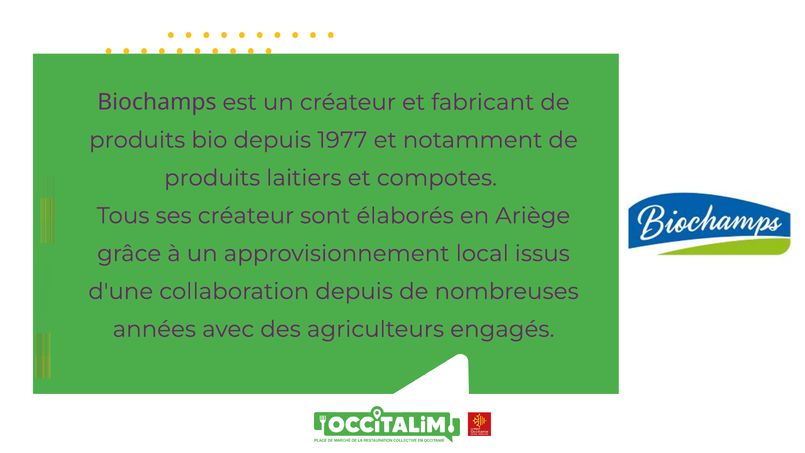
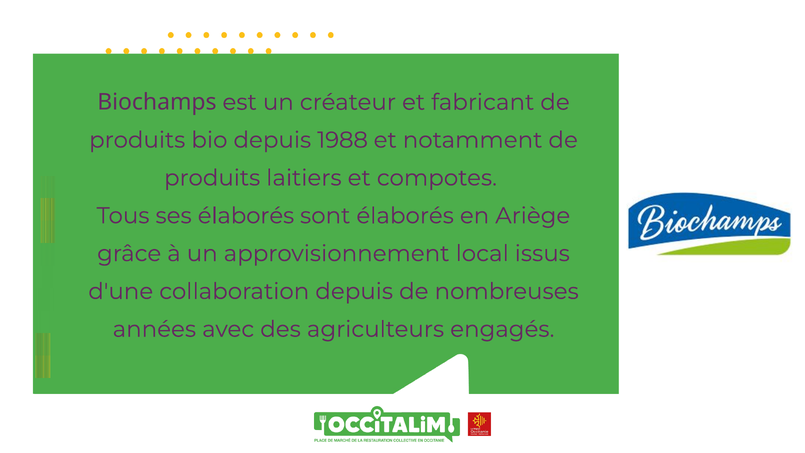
1977: 1977 -> 1988 (343, 140)
ses créateur: créateur -> élaborés (246, 216)
